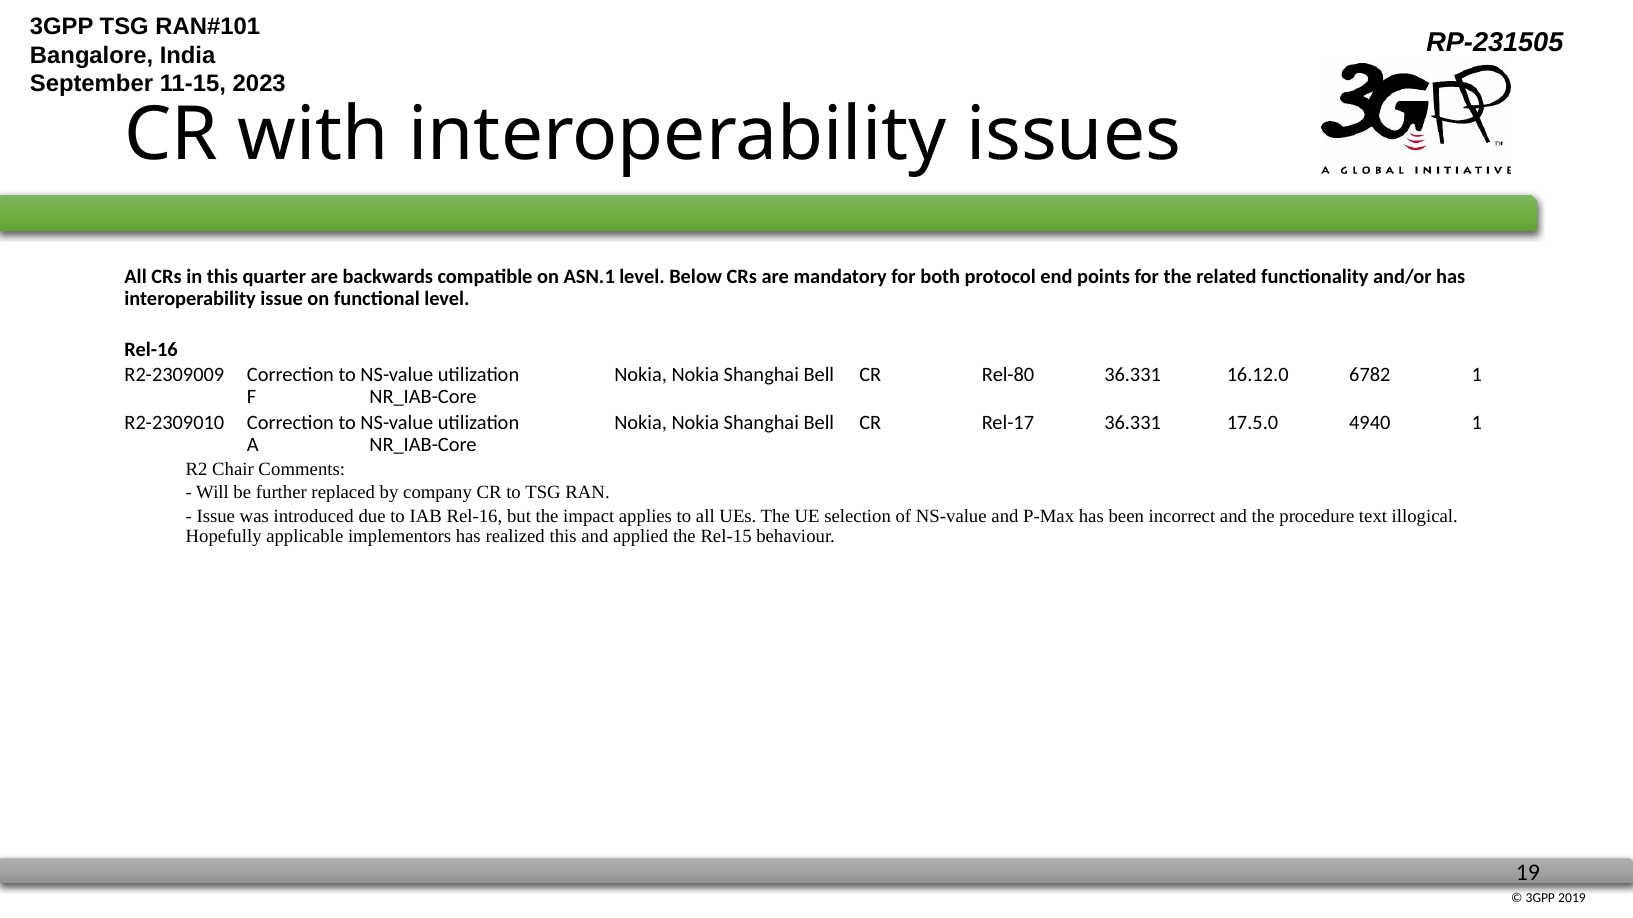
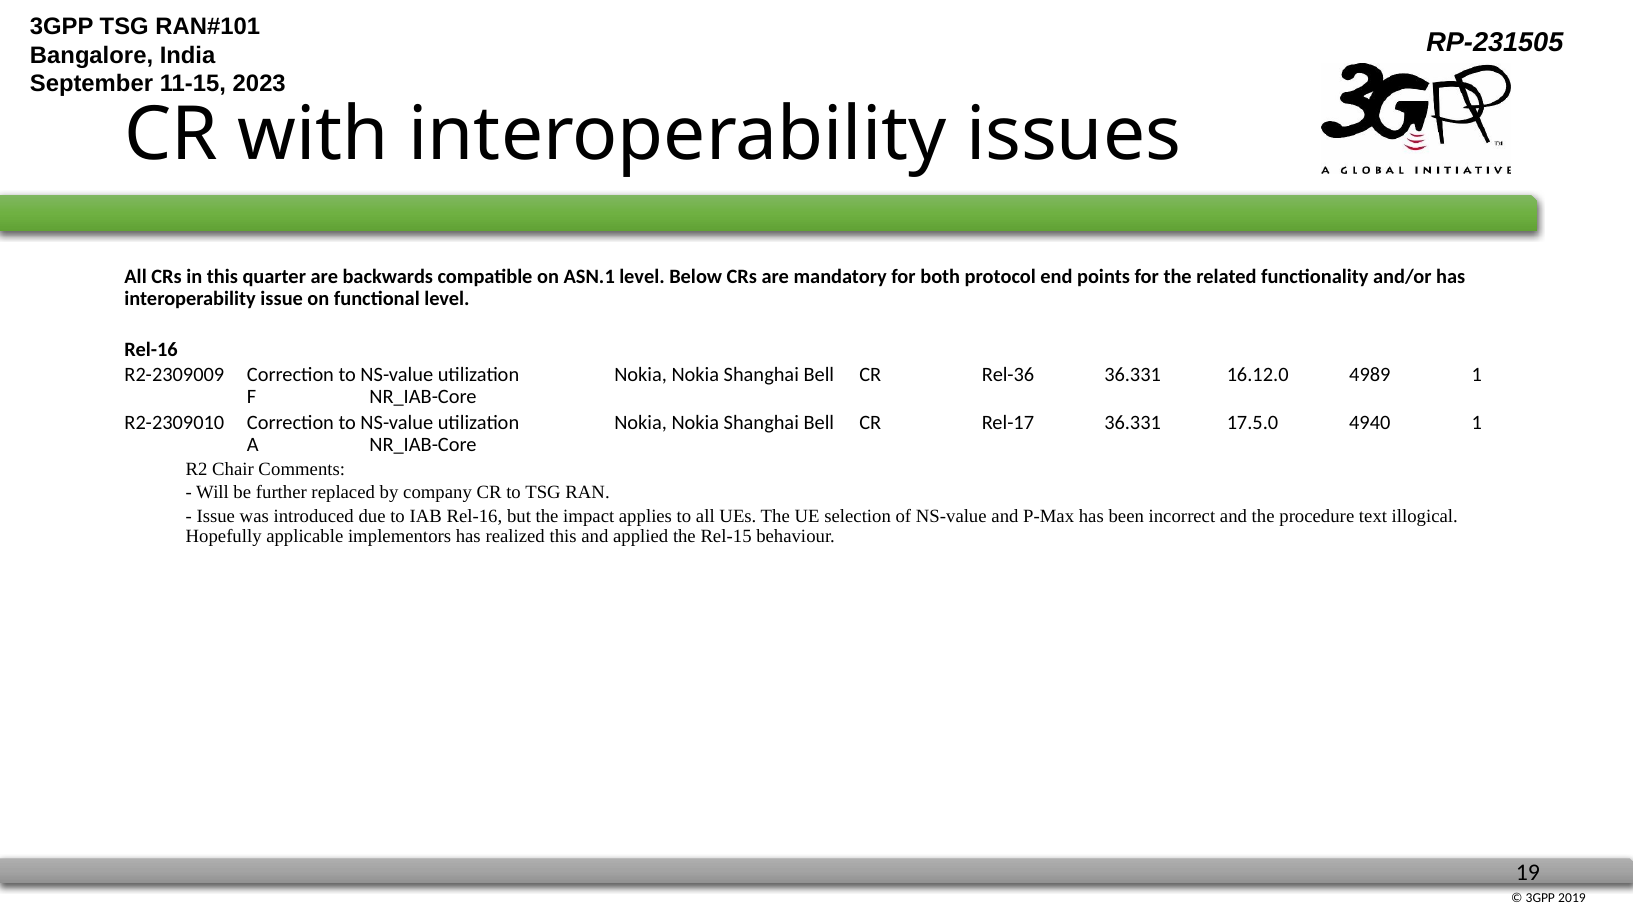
Rel-80: Rel-80 -> Rel-36 (1008, 375)
6782: 6782 -> 4989 (1370, 375)
